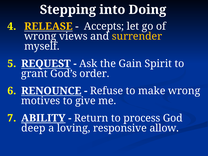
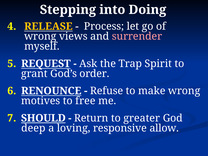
Accepts: Accepts -> Process (104, 26)
surrender colour: yellow -> pink (137, 36)
Gain: Gain -> Trap (130, 64)
give: give -> free (85, 101)
ABILITY: ABILITY -> SHOULD (43, 118)
process: process -> greater (142, 118)
